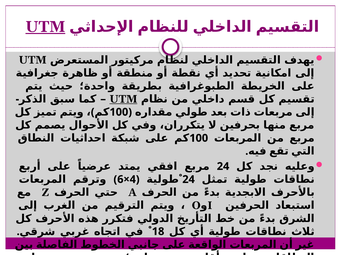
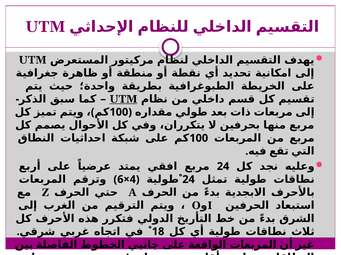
UTM underline: present -> none (45, 27)
